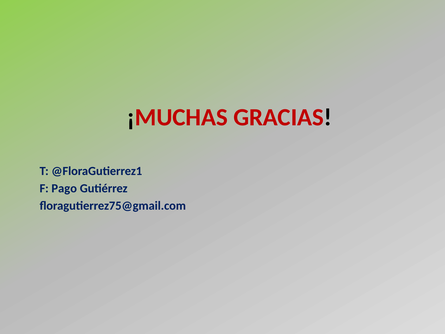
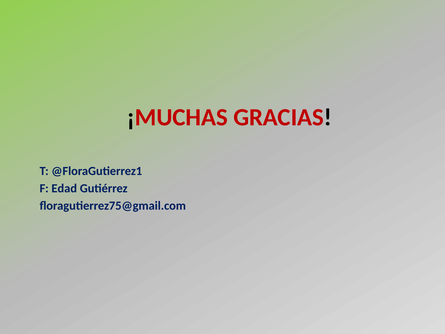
Pago: Pago -> Edad (64, 188)
